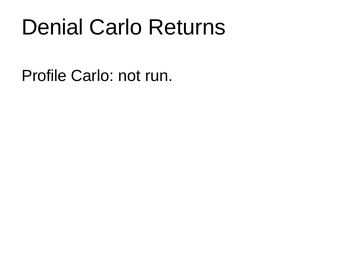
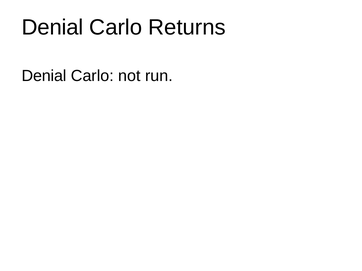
Profile: Profile -> Denial (44, 76)
